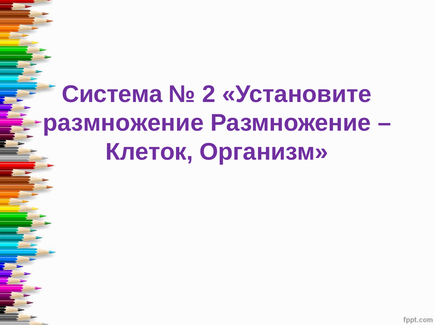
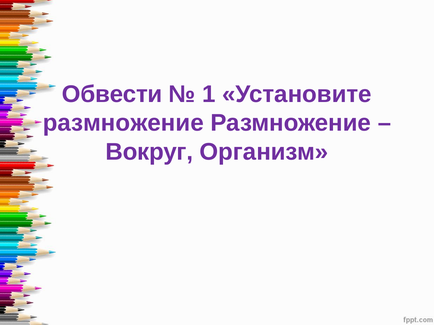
Система: Система -> Обвести (112, 94)
2: 2 -> 1 (209, 94)
Клеток: Клеток -> Вокруг (149, 152)
